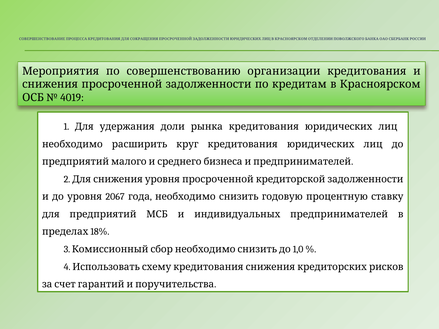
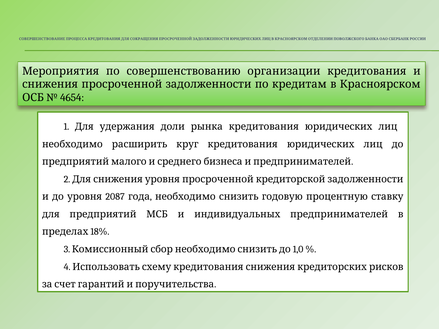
4019: 4019 -> 4654 (72, 98)
2067: 2067 -> 2087 (115, 197)
